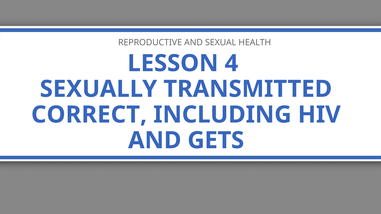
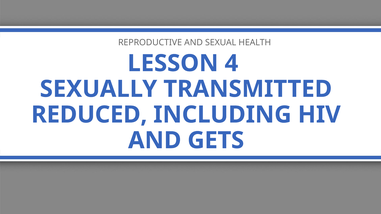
CORRECT: CORRECT -> REDUCED (89, 115)
